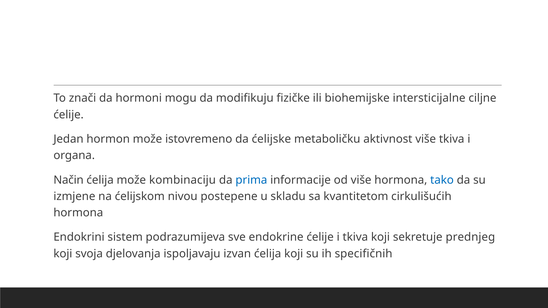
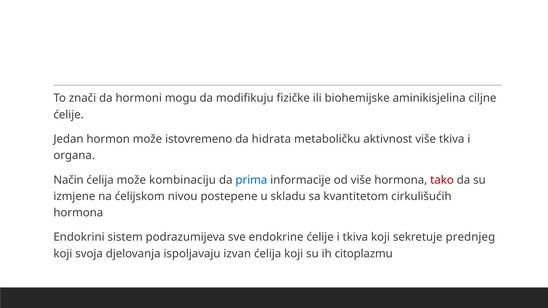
intersticijalne: intersticijalne -> aminikisjelina (429, 98)
ćelijske: ćelijske -> hidrata (271, 139)
tako colour: blue -> red (442, 180)
specifičnih: specifičnih -> citoplazmu (364, 254)
